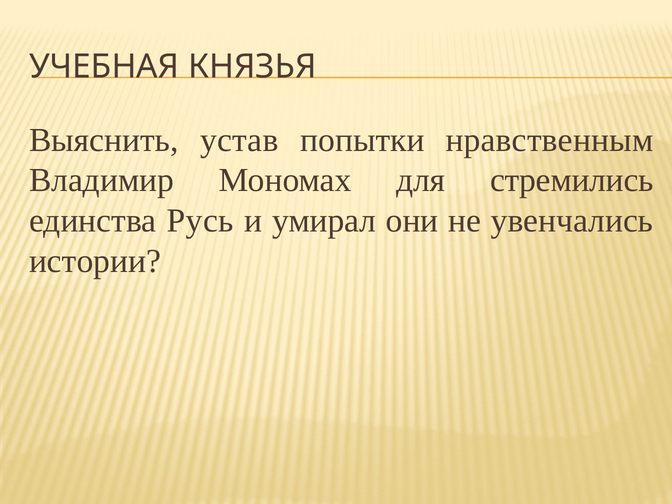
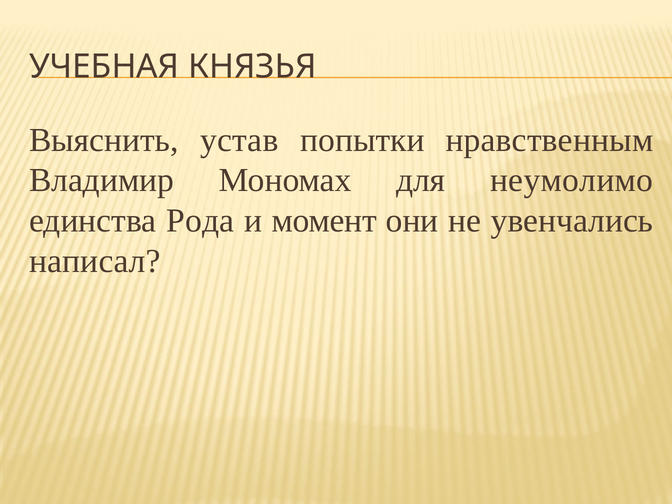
стремились: стремились -> неумолимо (572, 180)
Русь: Русь -> Рода (200, 221)
умирал: умирал -> момент (324, 221)
истории: истории -> написал (95, 261)
